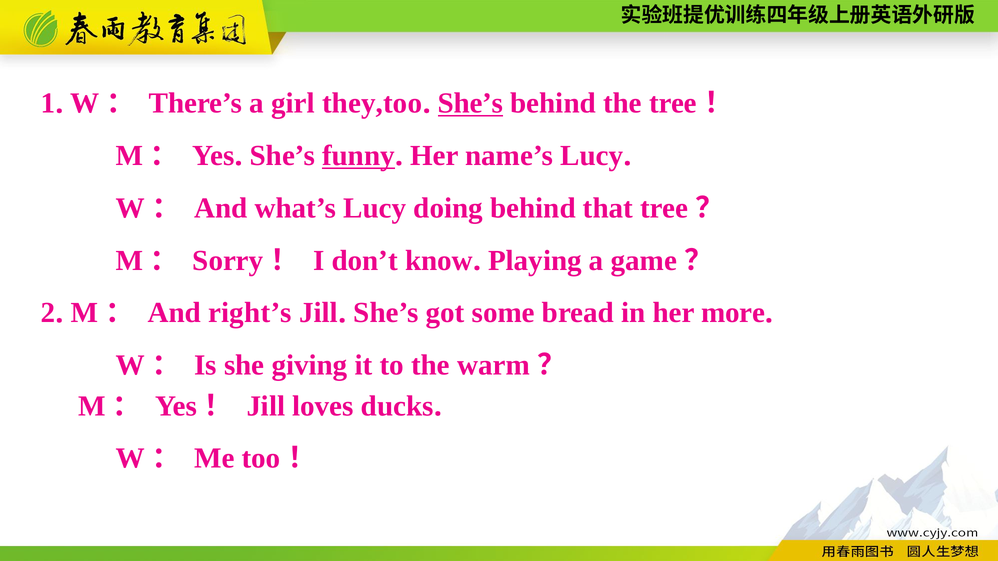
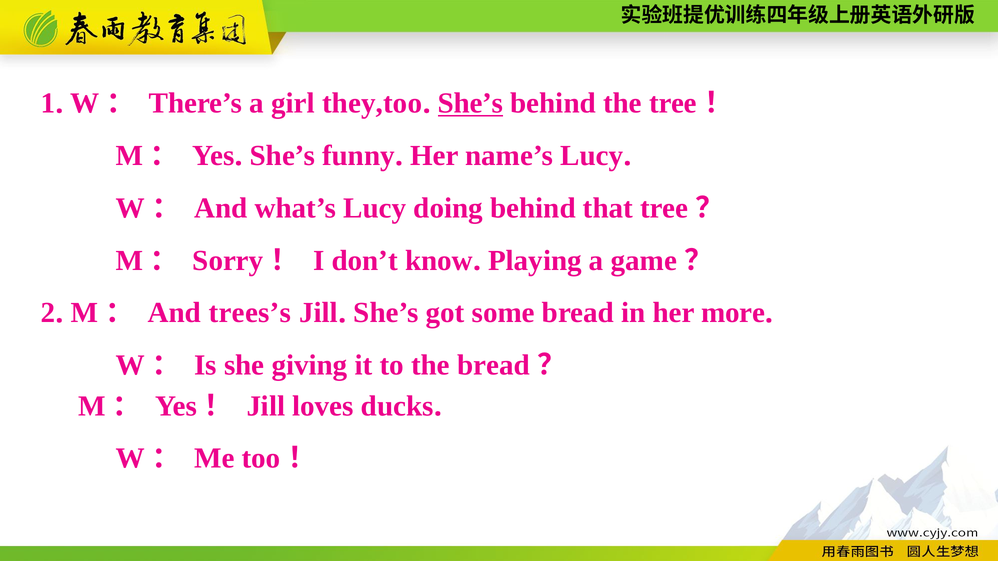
funny underline: present -> none (358, 156)
right’s: right’s -> trees’s (250, 313)
the warm: warm -> bread (493, 365)
